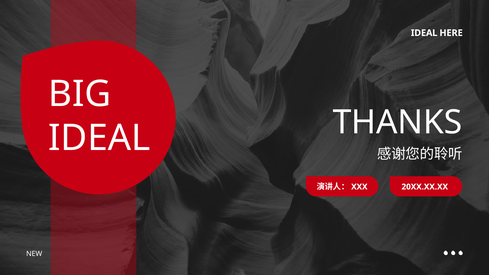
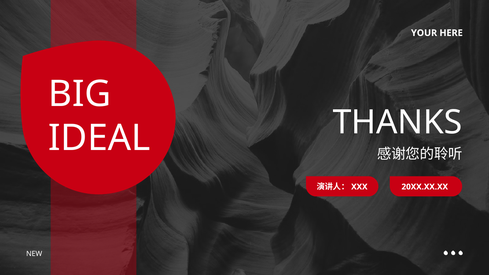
IDEAL: IDEAL -> YOUR (424, 33)
